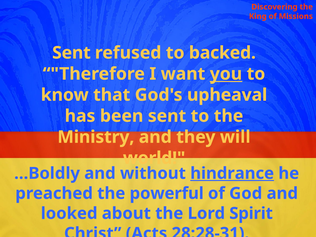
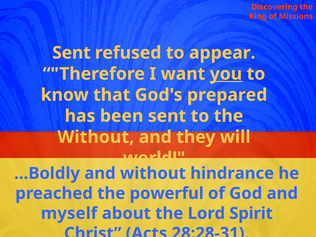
backed: backed -> appear (222, 53)
upheaval: upheaval -> prepared (227, 95)
Ministry: Ministry -> Without (96, 137)
hindrance underline: present -> none (232, 173)
looked: looked -> myself (69, 213)
